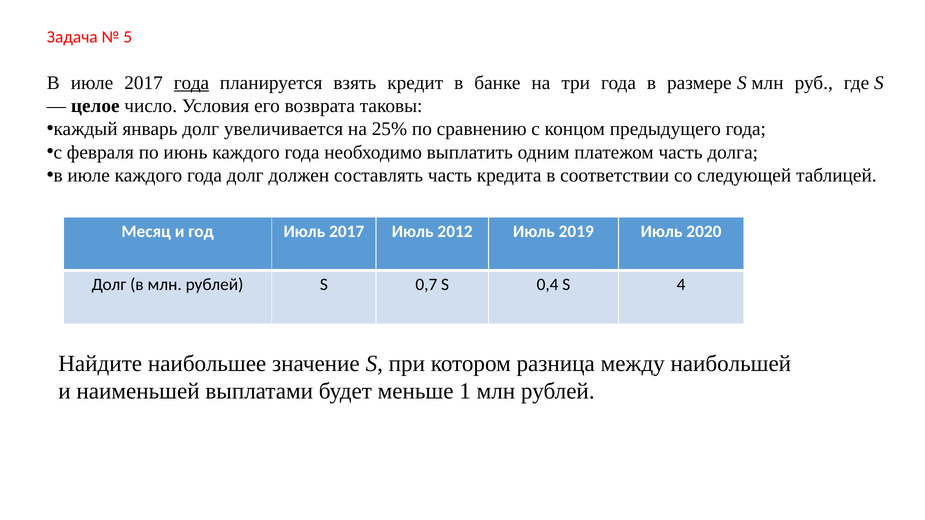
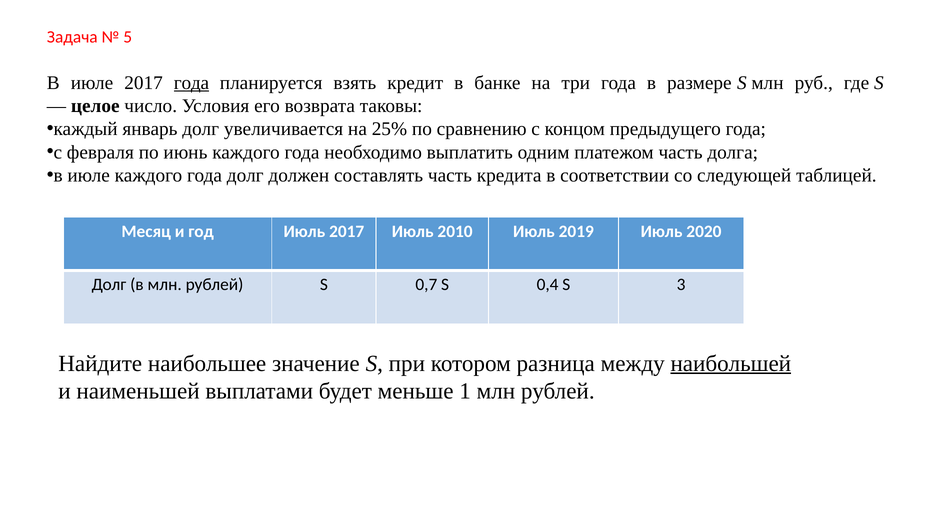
2012: 2012 -> 2010 (455, 232)
4: 4 -> 3 (681, 285)
наибольшей underline: none -> present (731, 364)
